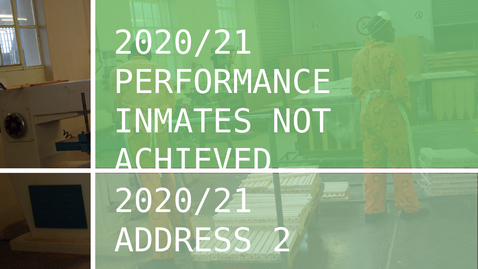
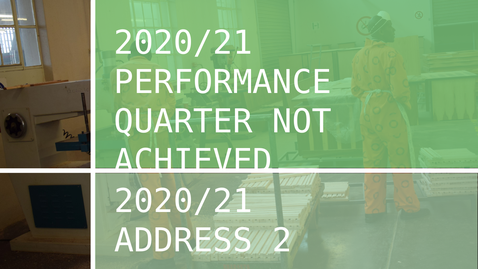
INMATES: INMATES -> QUARTER (183, 122)
